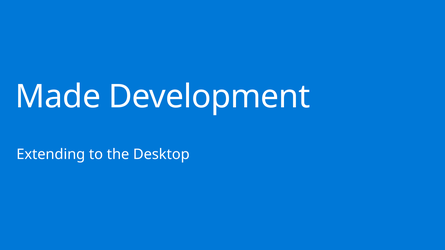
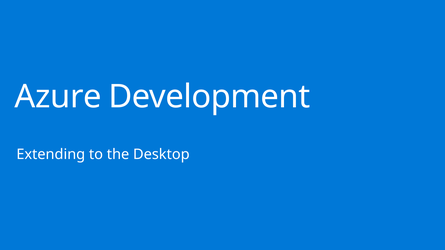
Made: Made -> Azure (58, 97)
